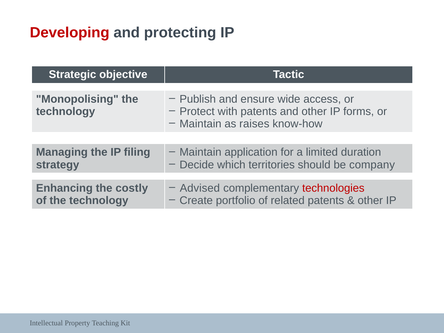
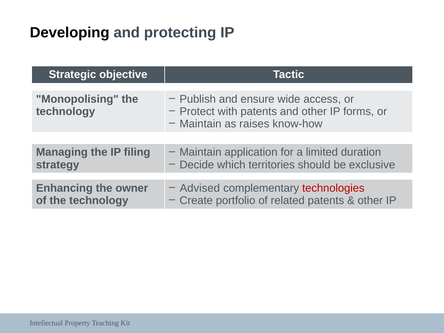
Developing colour: red -> black (70, 33)
company: company -> exclusive (372, 165)
costly: costly -> owner (132, 188)
